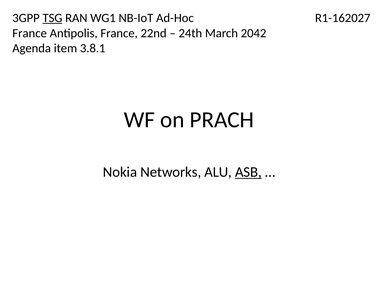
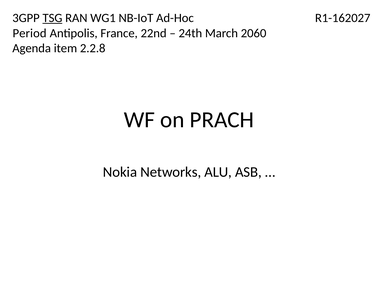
France: France -> Period (30, 33)
2042: 2042 -> 2060 (254, 33)
3.8.1: 3.8.1 -> 2.2.8 (93, 48)
ASB underline: present -> none (248, 172)
